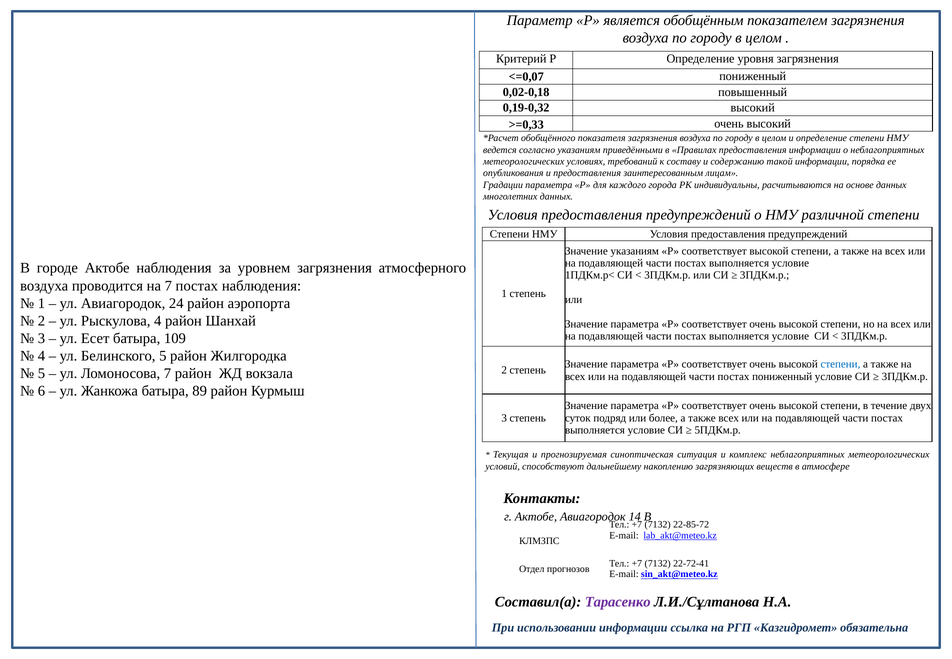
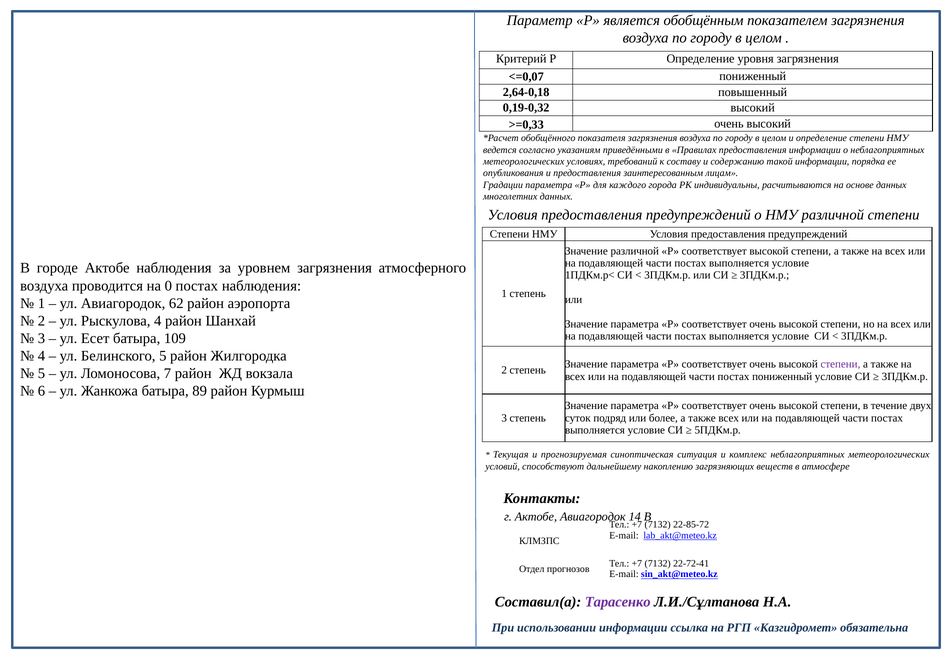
0,02-0,18: 0,02-0,18 -> 2,64-0,18 (526, 92)
Значение указаниям: указаниям -> различной (635, 251)
на 7: 7 -> 0 (168, 286)
24: 24 -> 62 (176, 303)
степени colour: blue -> purple (840, 364)
